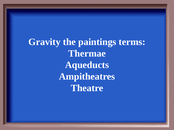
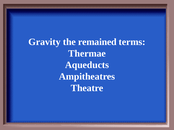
paintings: paintings -> remained (97, 42)
